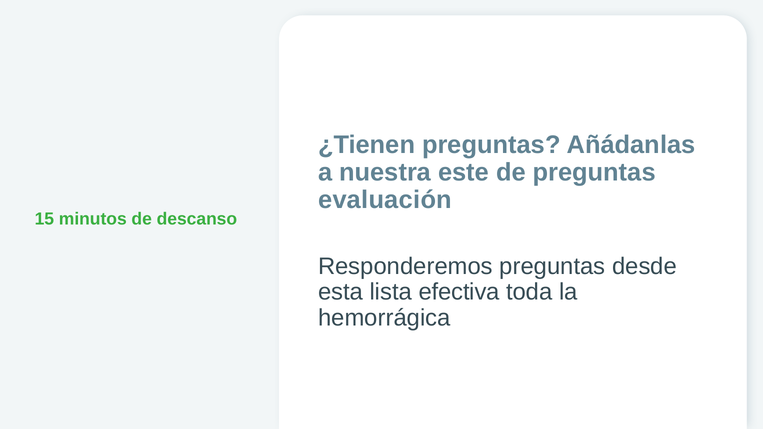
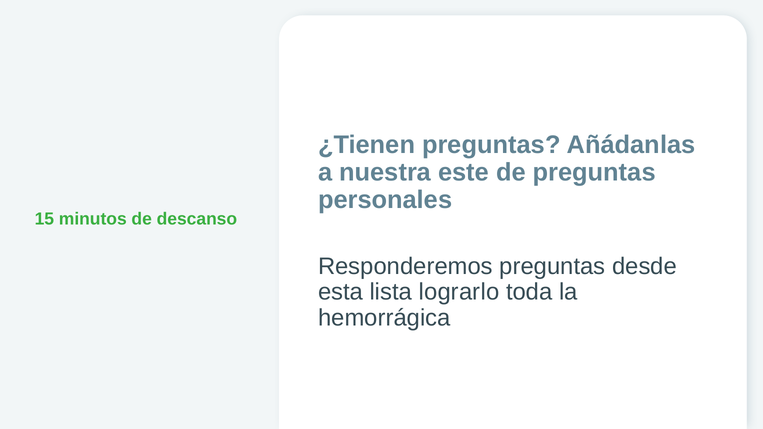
evaluación: evaluación -> personales (385, 200)
efectiva: efectiva -> lograrlo (459, 292)
